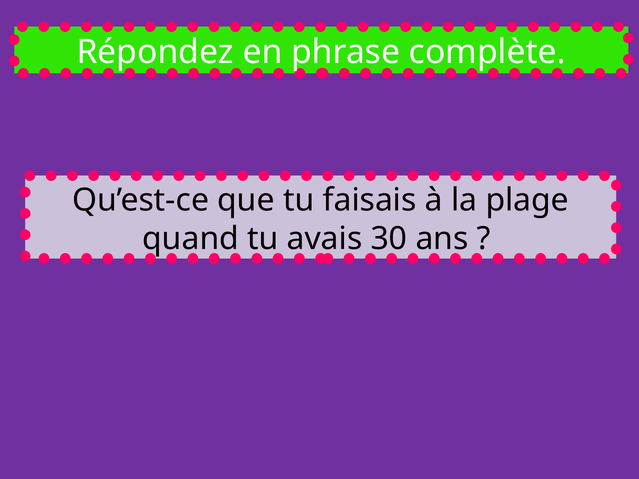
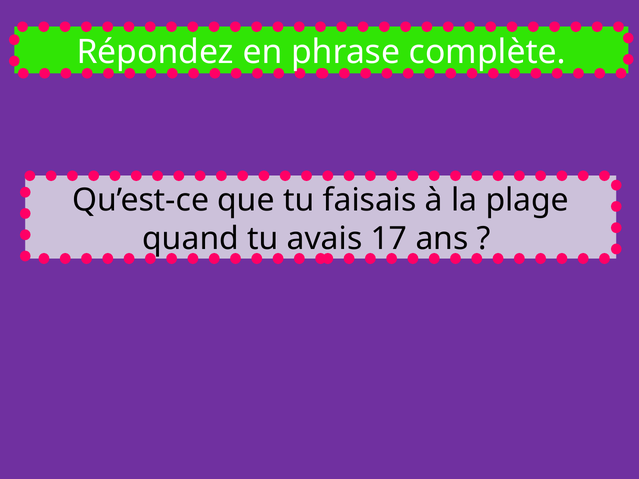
30: 30 -> 17 (389, 239)
